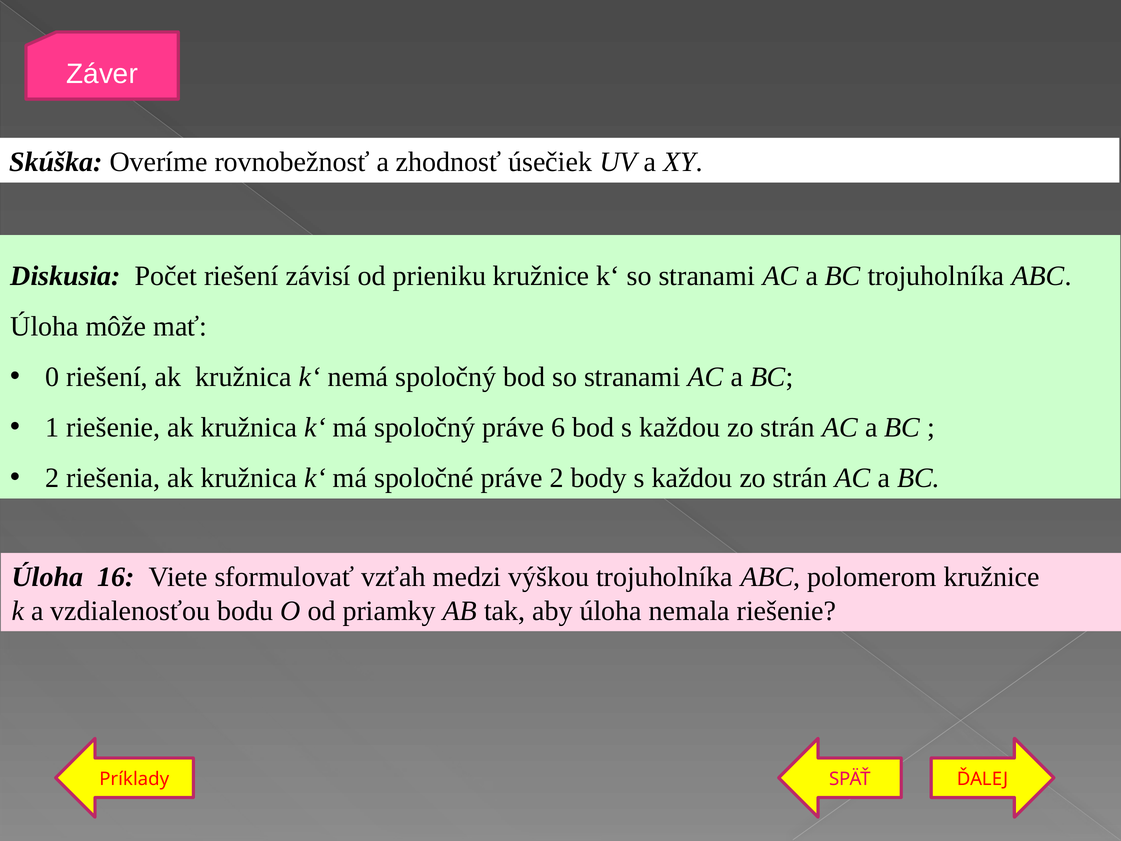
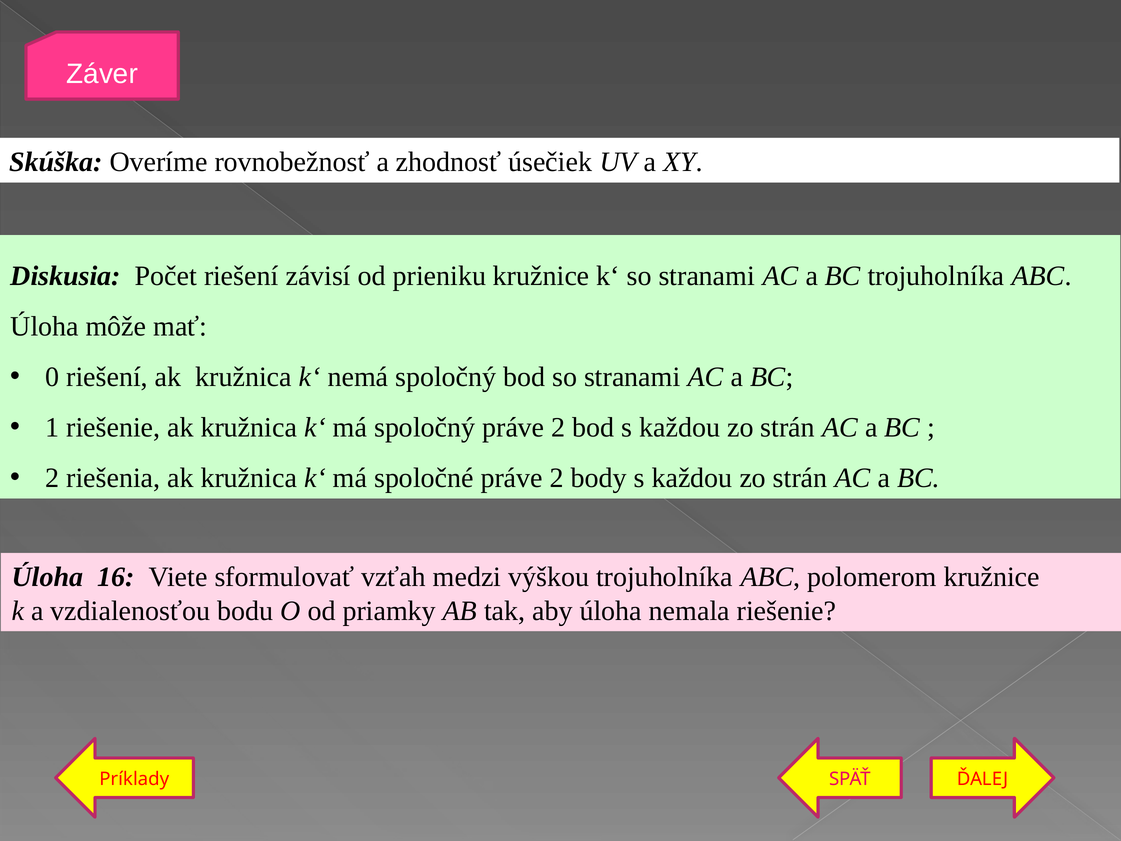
spoločný práve 6: 6 -> 2 (558, 427)
